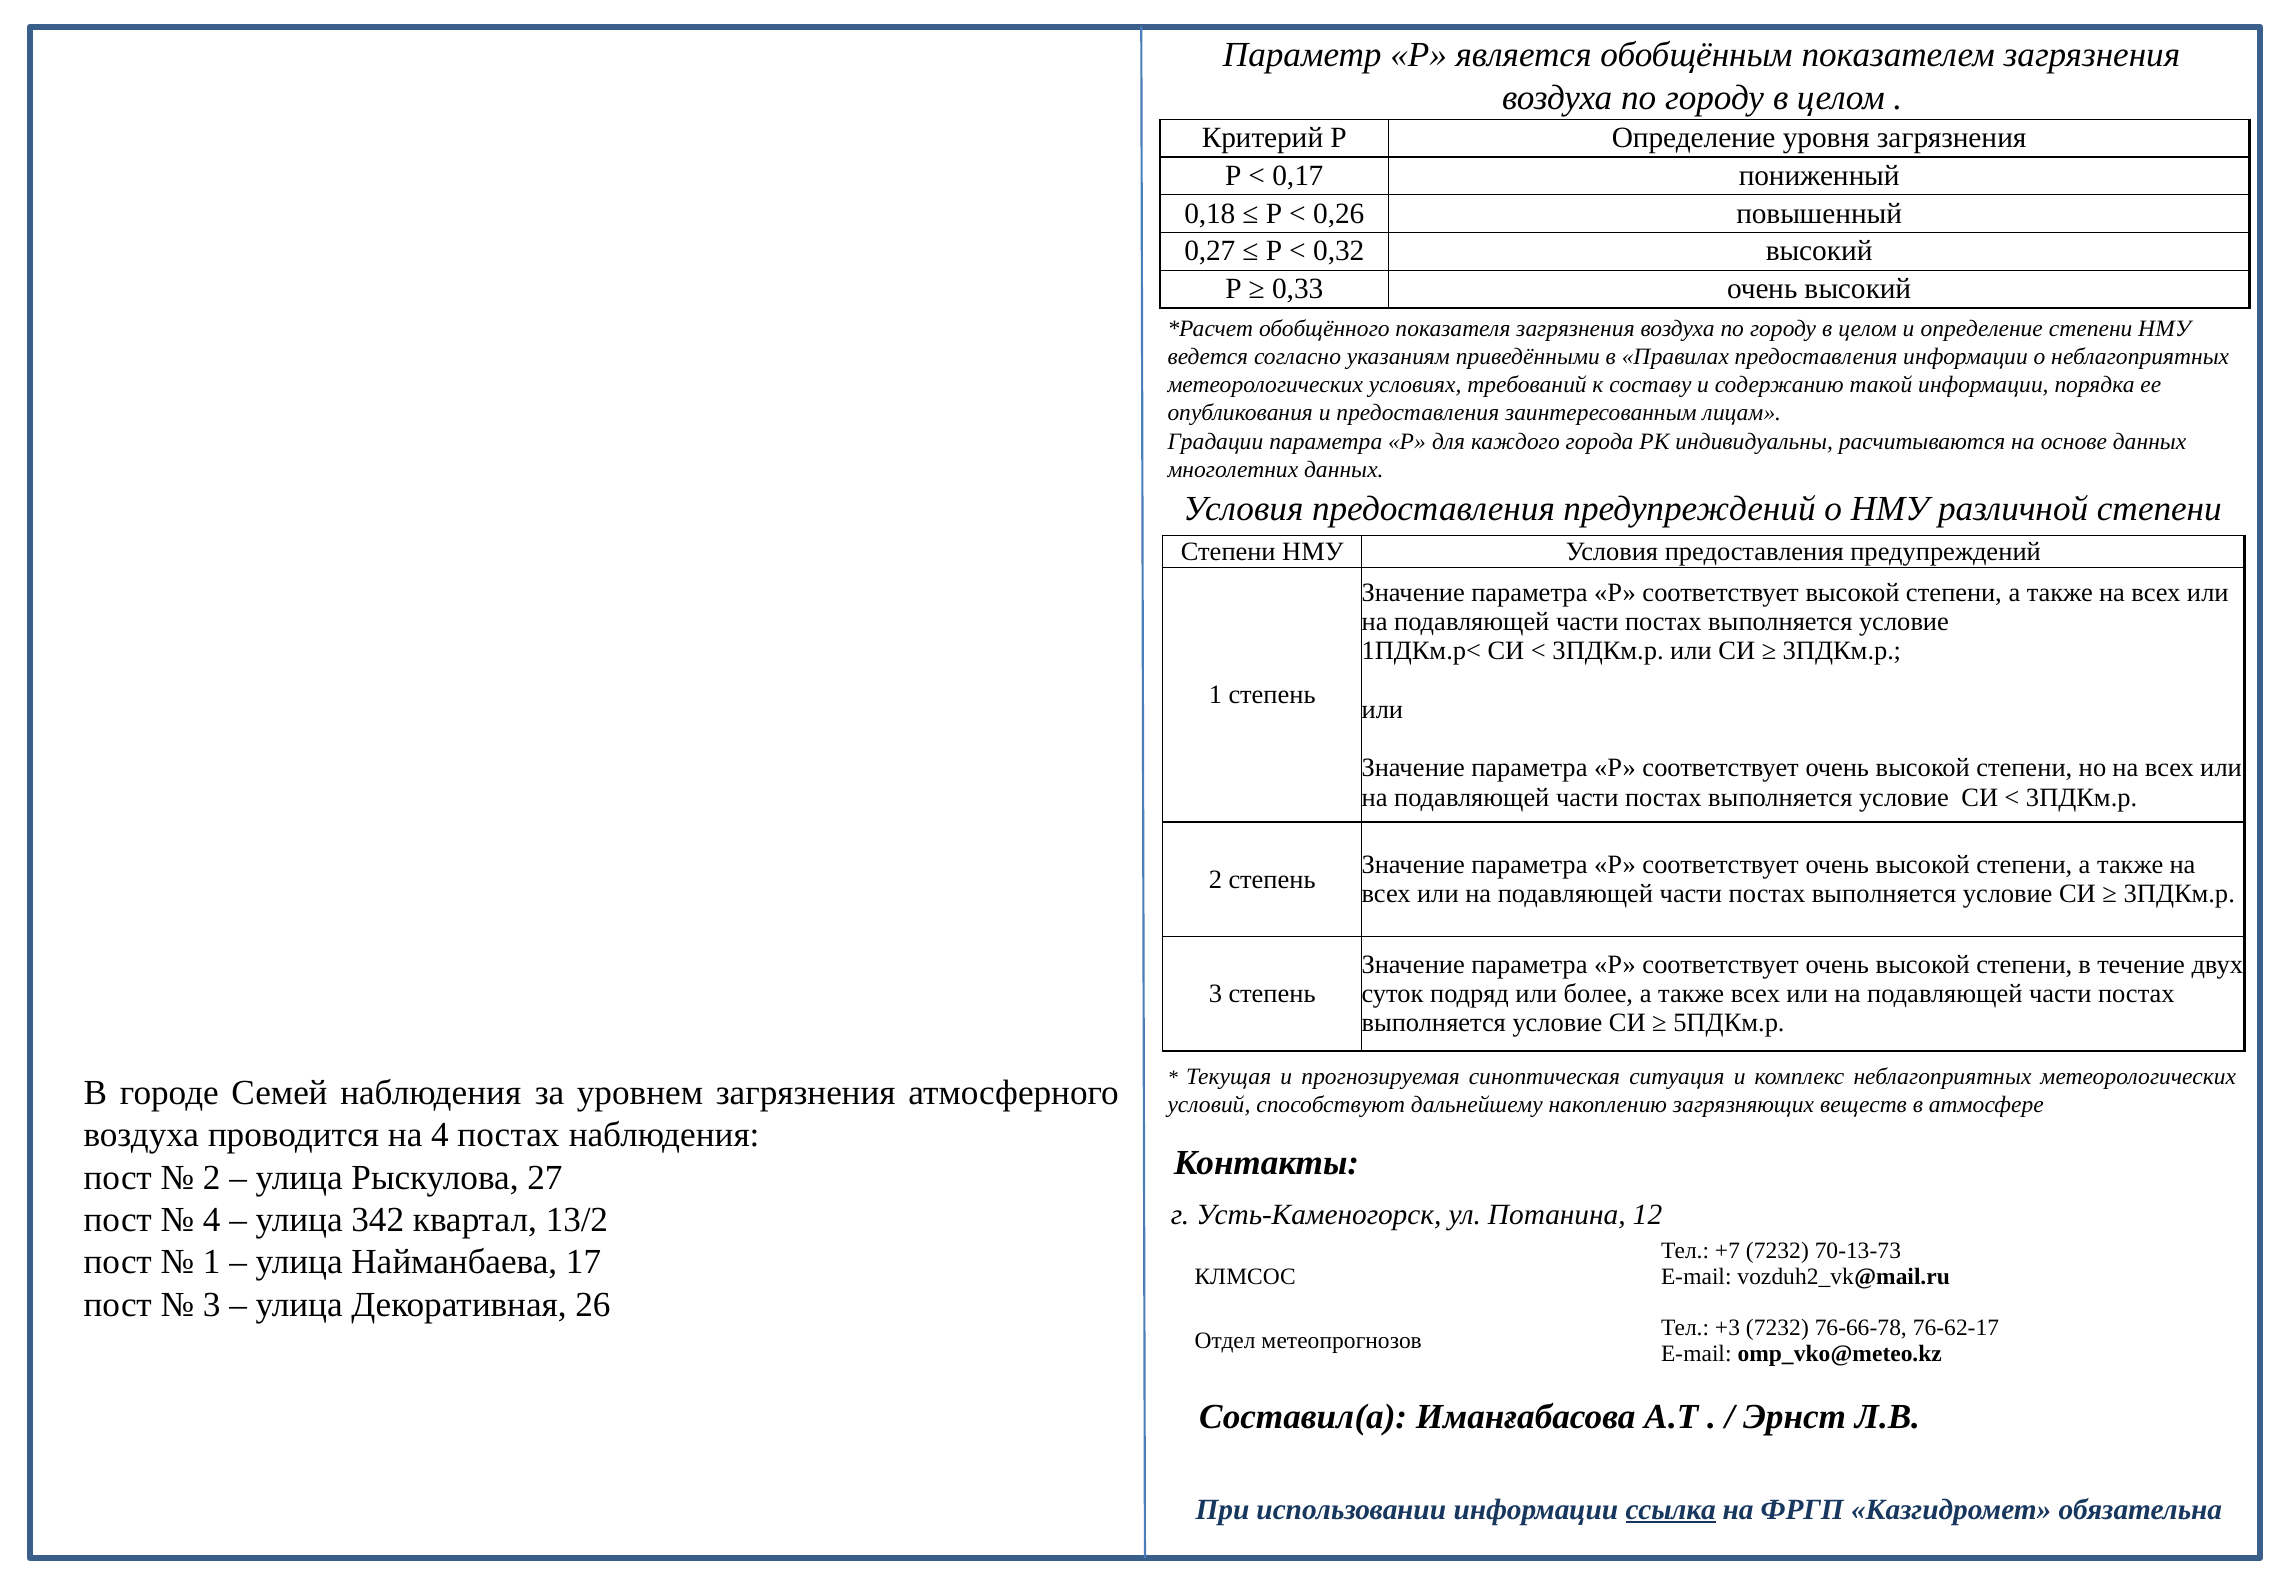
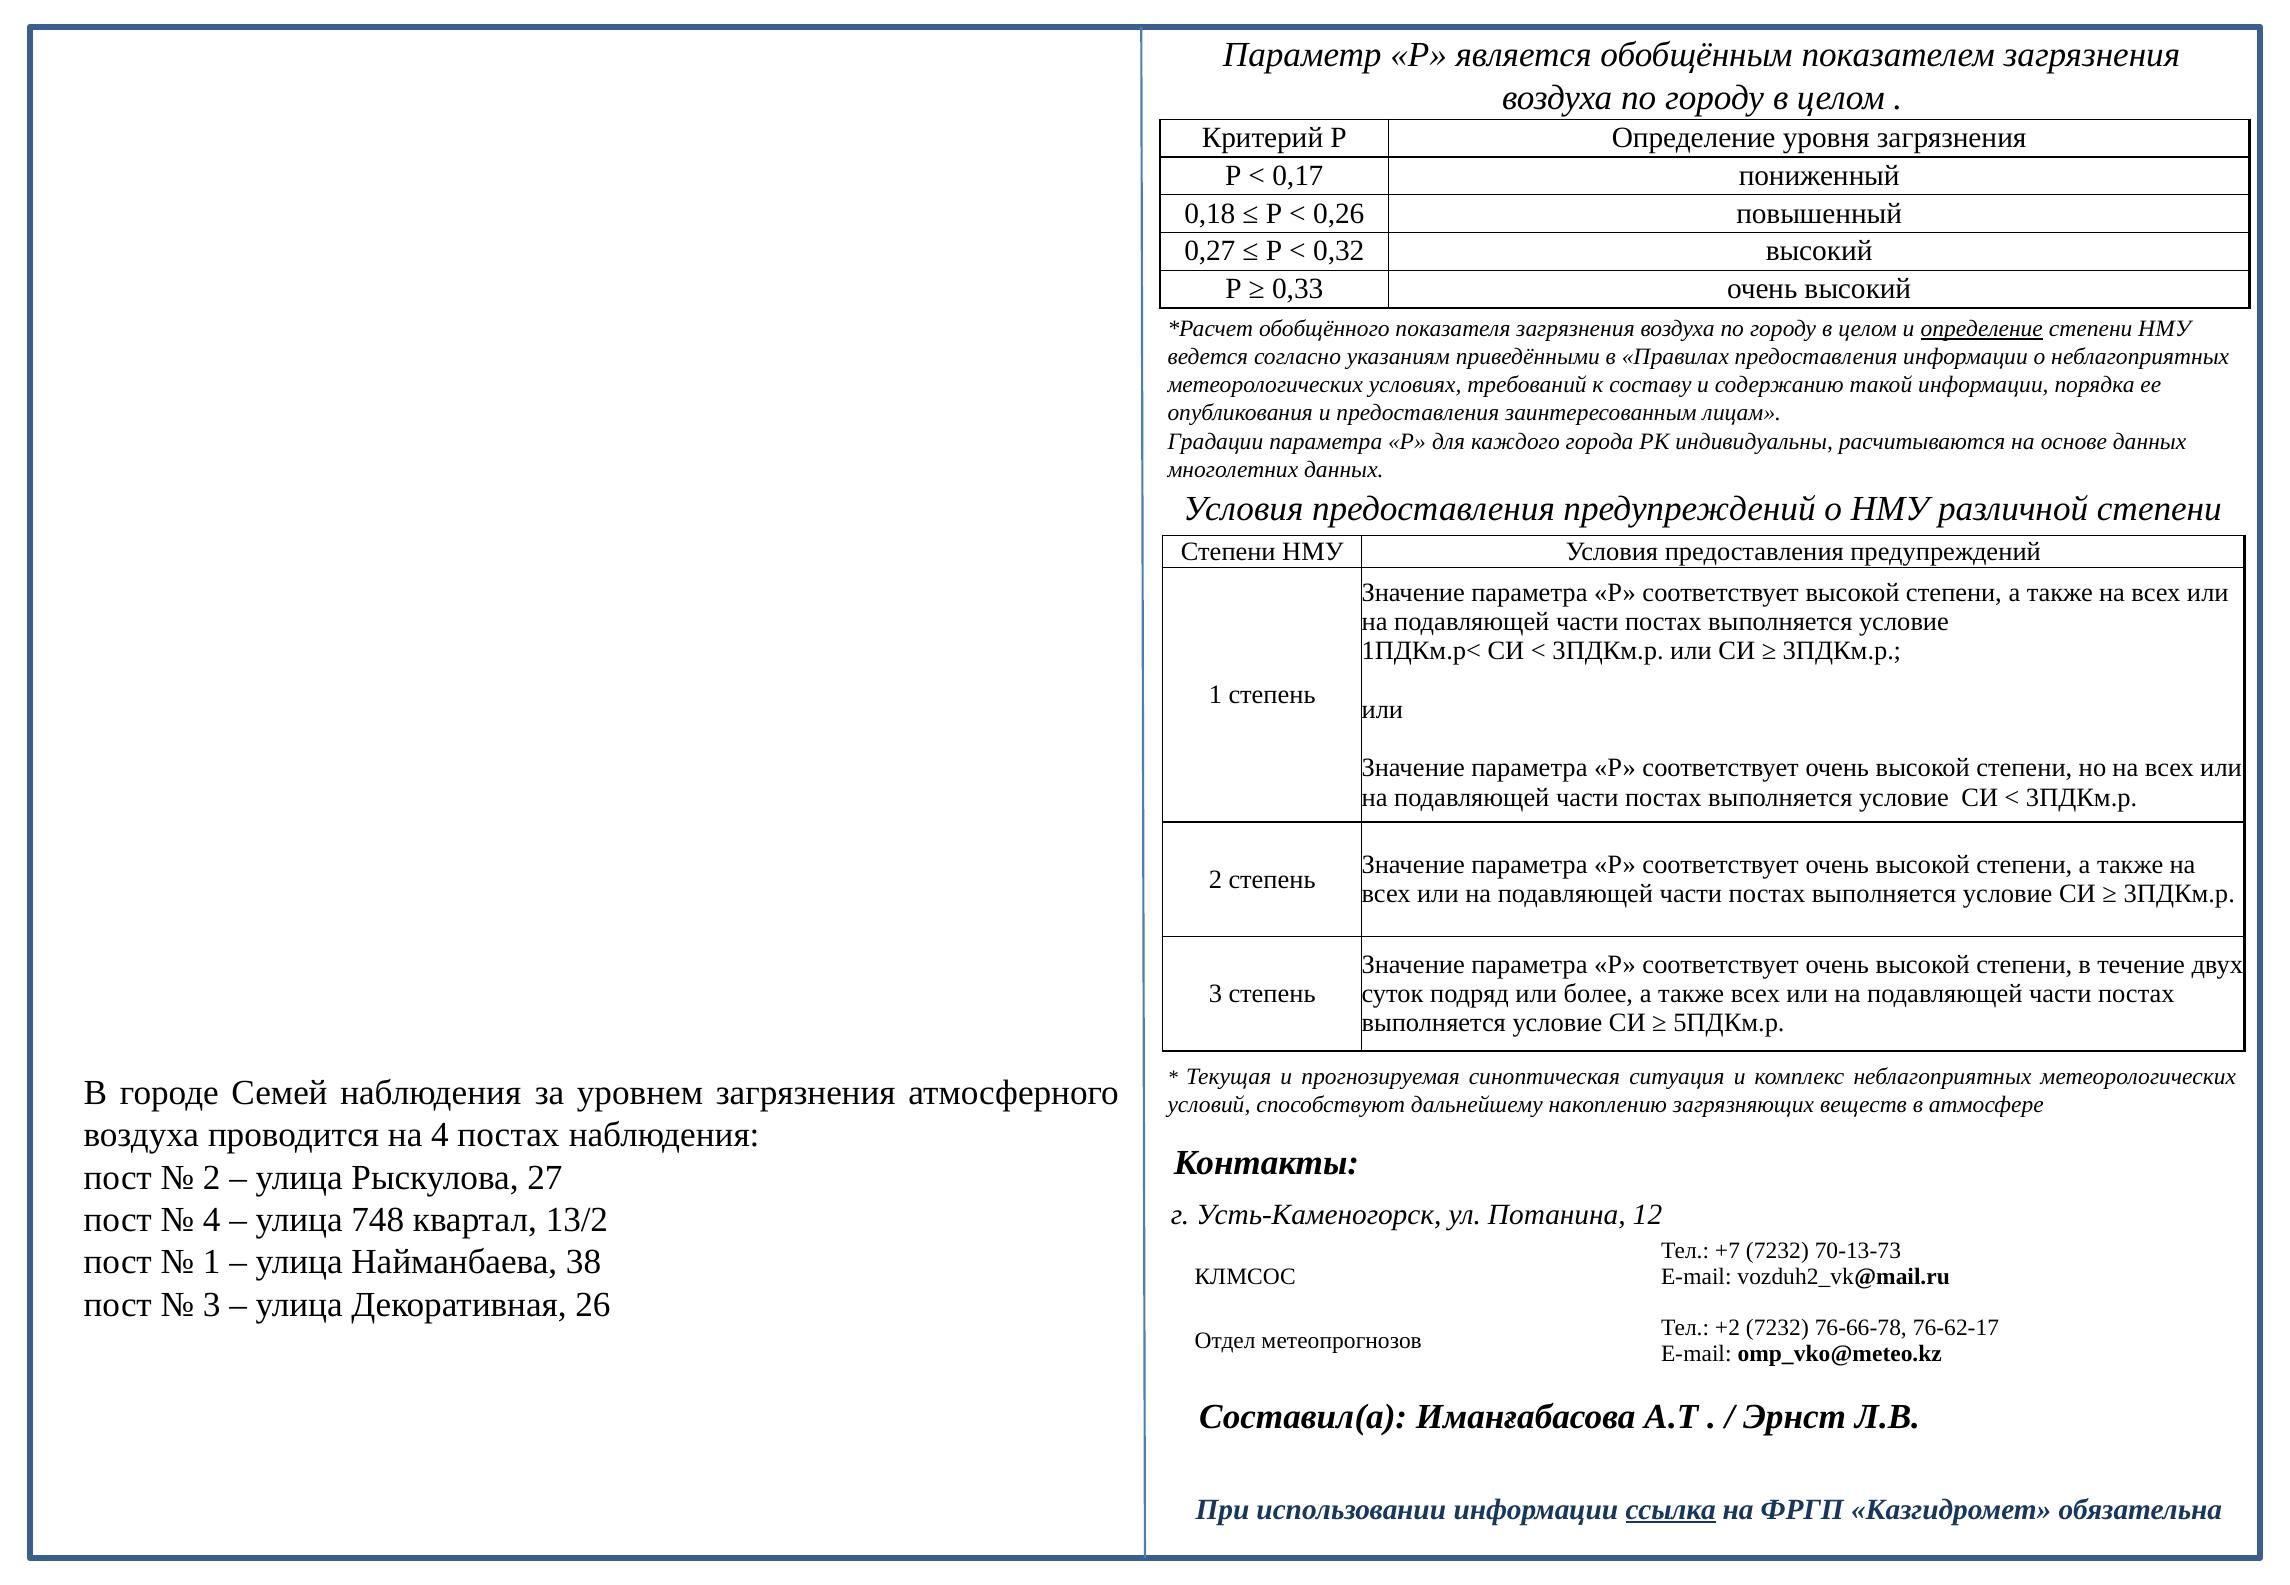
определение underline: none -> present (1982, 329)
342: 342 -> 748 (378, 1220)
17: 17 -> 38 (584, 1262)
+3: +3 -> +2 (1727, 1328)
